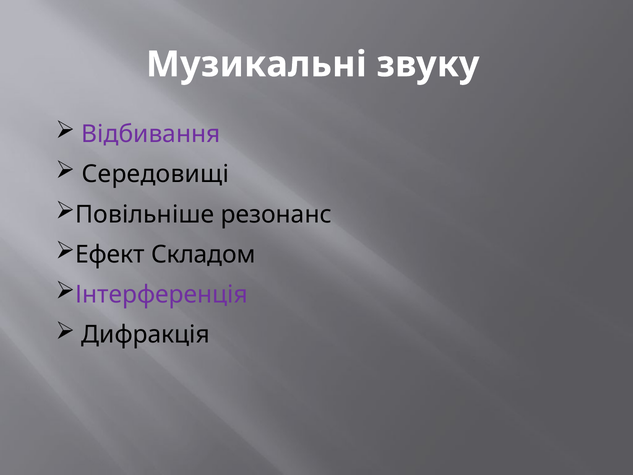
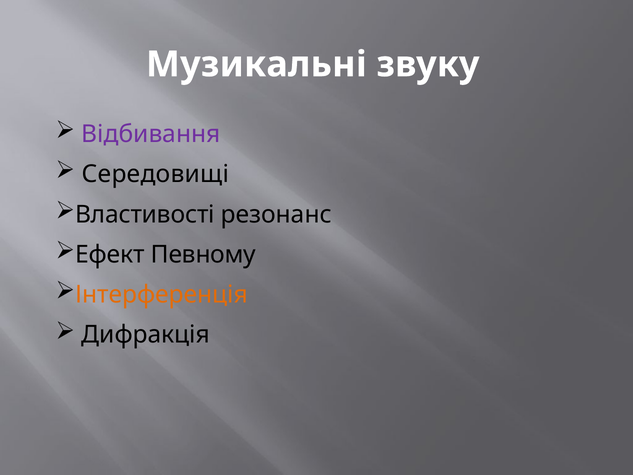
Повільніше: Повільніше -> Властивості (145, 214)
Складом: Складом -> Певному (203, 254)
Інтерференція colour: purple -> orange (161, 295)
